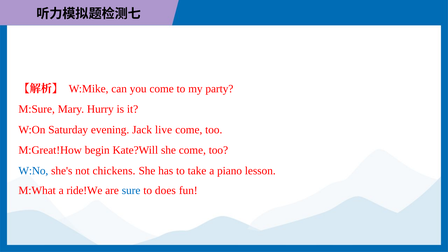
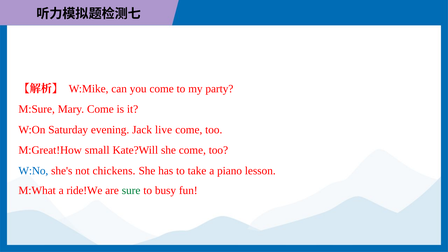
Mary Hurry: Hurry -> Come (100, 109)
begin: begin -> small (97, 150)
sure colour: blue -> green (131, 190)
does: does -> busy (165, 190)
